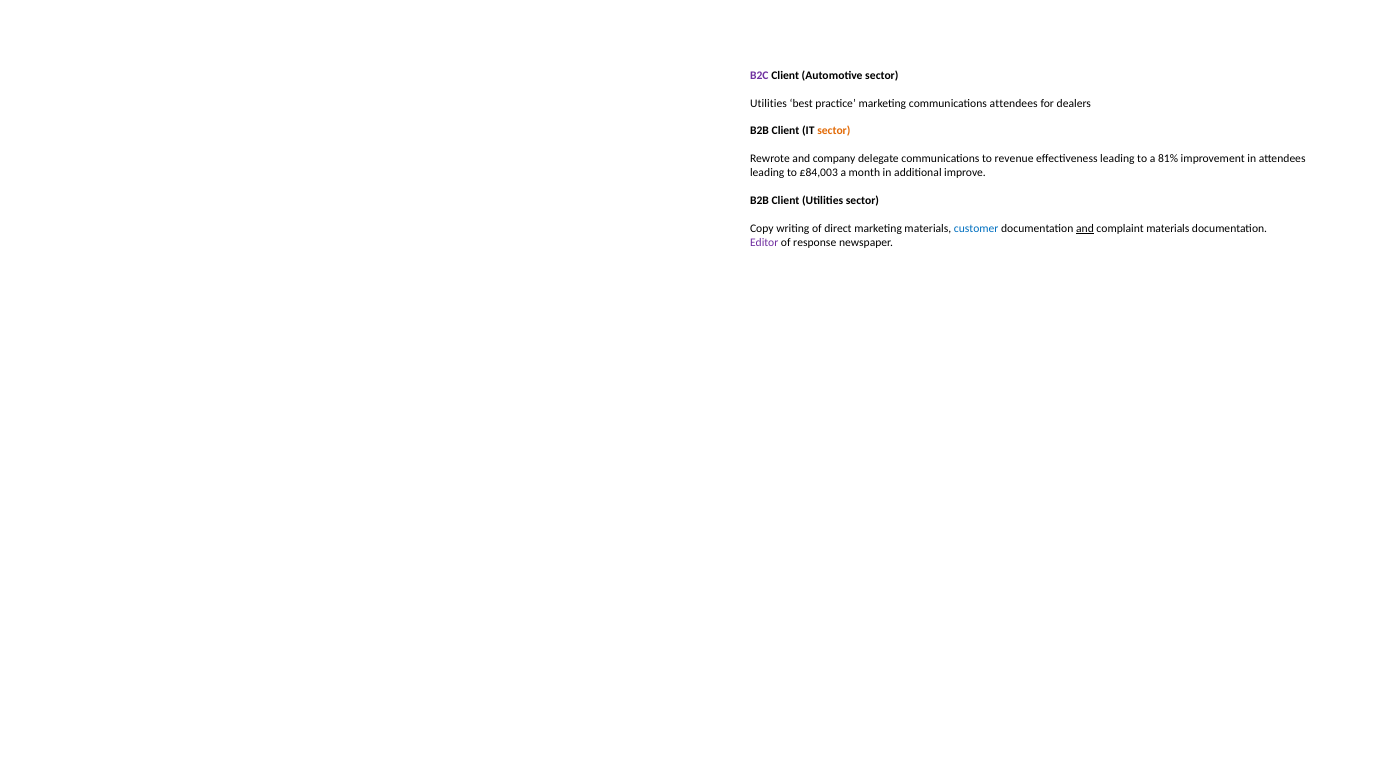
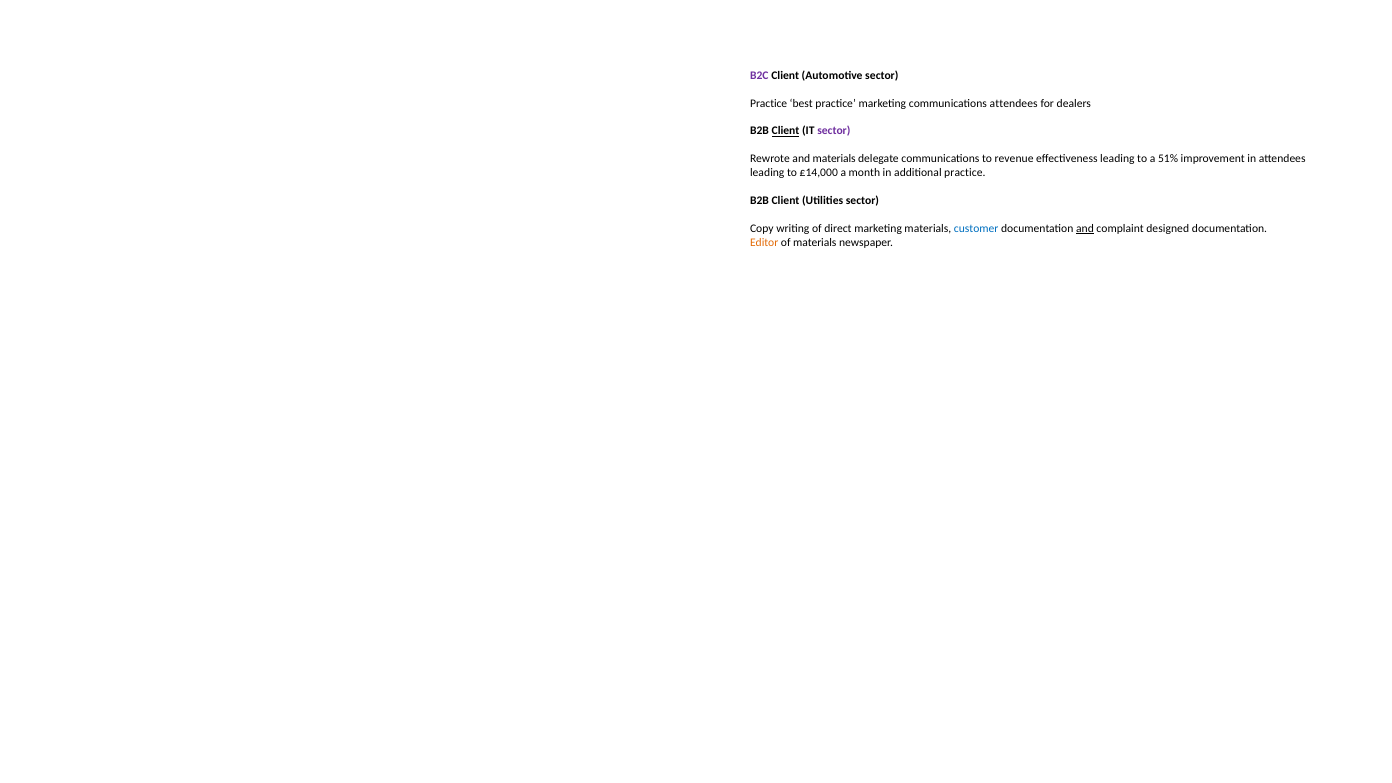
Utilities: Utilities -> Practice (769, 103)
Client underline: none -> present (786, 131)
sector colour: orange -> purple (834, 131)
and company: company -> materials (834, 159)
81%: 81% -> 51% (1168, 159)
£84,003: £84,003 -> £14,000 (819, 173)
additional improve: improve -> practice (965, 173)
complaint materials: materials -> designed (1168, 228)
Editor colour: purple -> orange (764, 242)
of response: response -> materials (815, 242)
